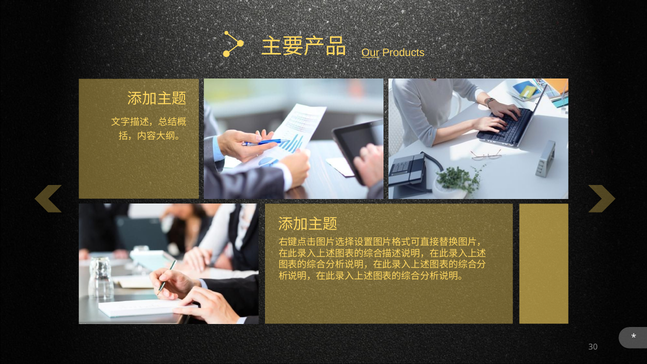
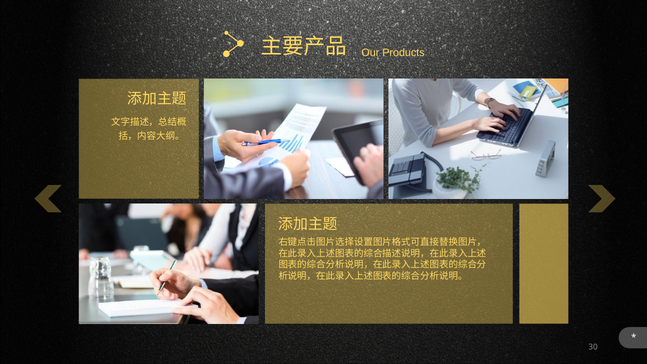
Our underline: present -> none (370, 53)
